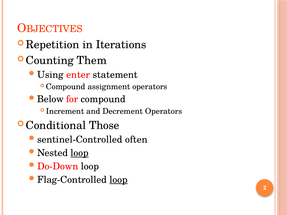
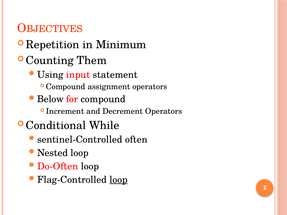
Iterations: Iterations -> Minimum (121, 45)
enter: enter -> input (78, 75)
Those: Those -> While (104, 125)
loop underline: present -> none (80, 153)
Do-Down: Do-Down -> Do-Often (58, 166)
